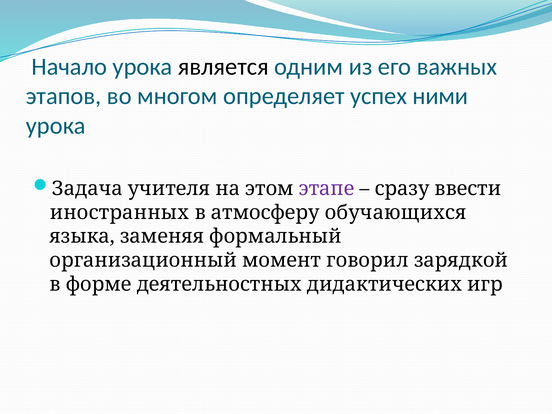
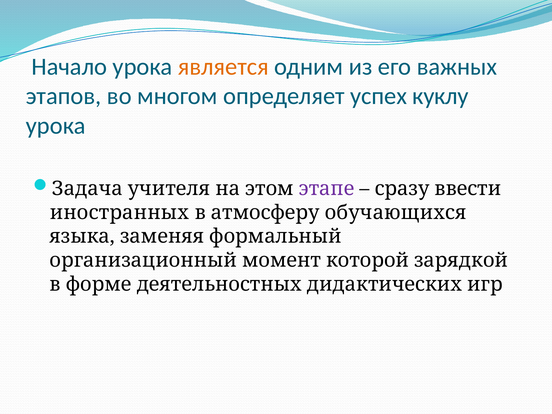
является colour: black -> orange (223, 67)
ними: ними -> куклу (440, 96)
говорил: говорил -> которой (368, 260)
